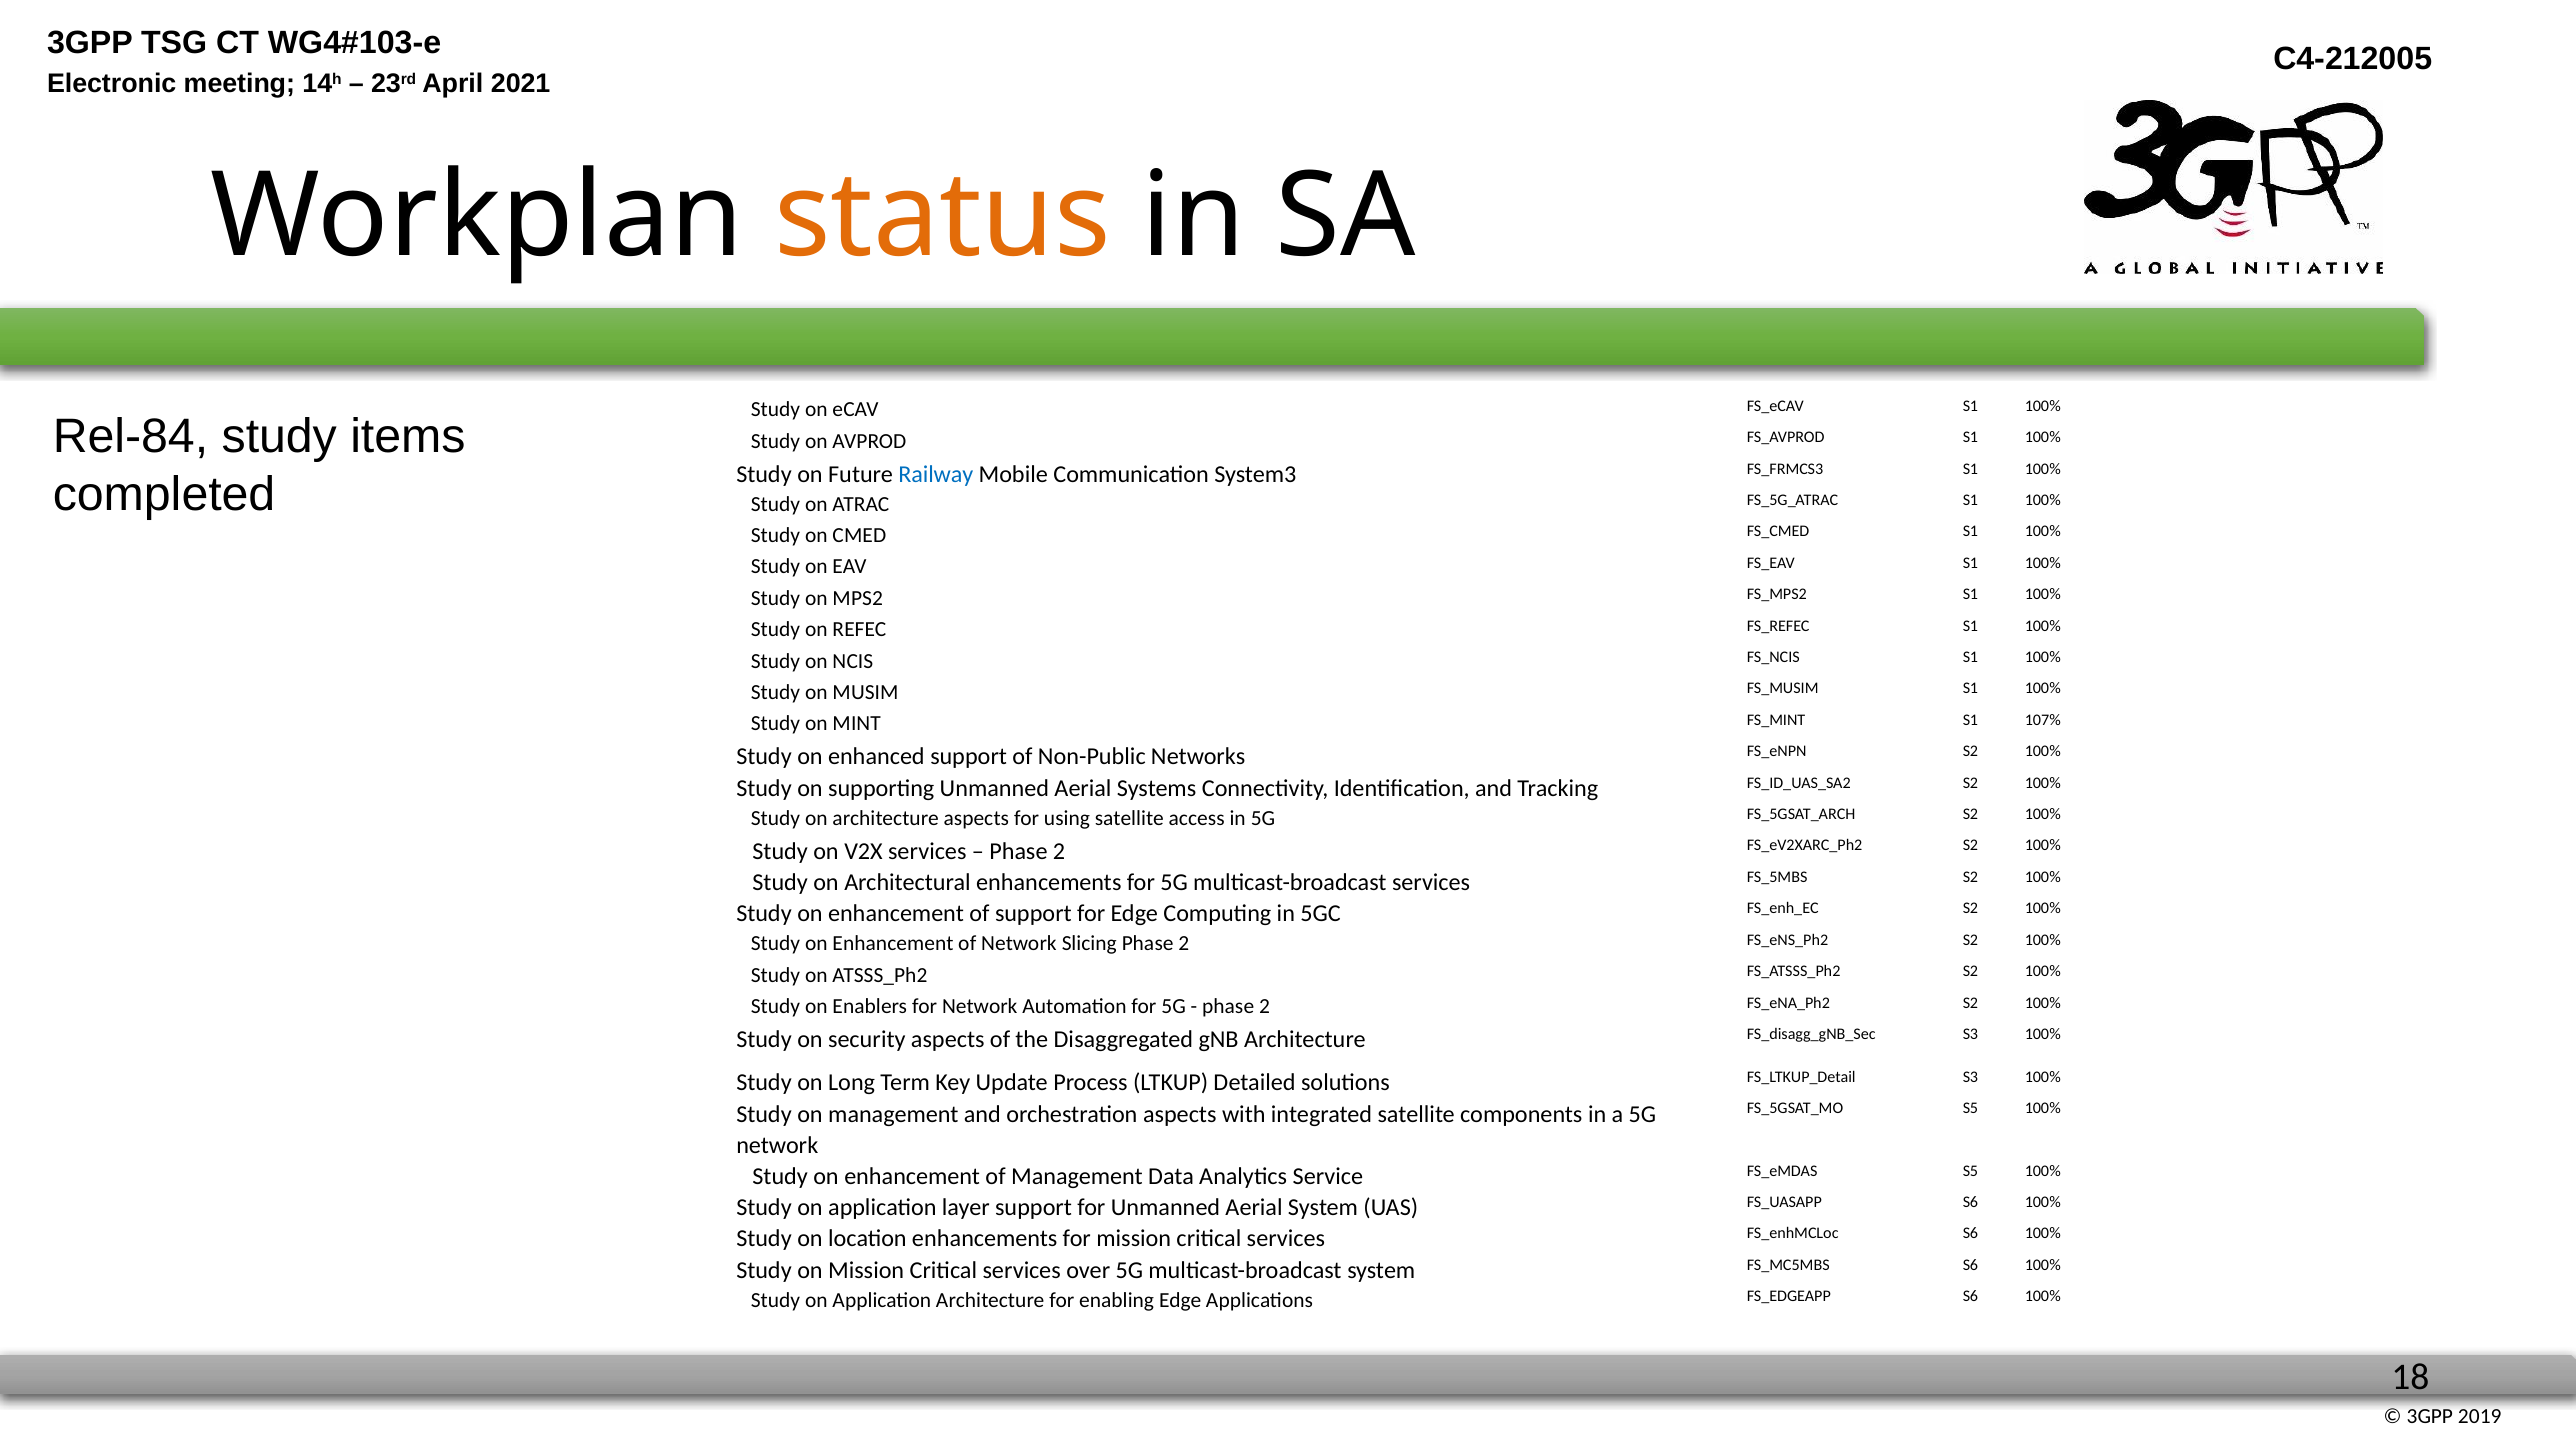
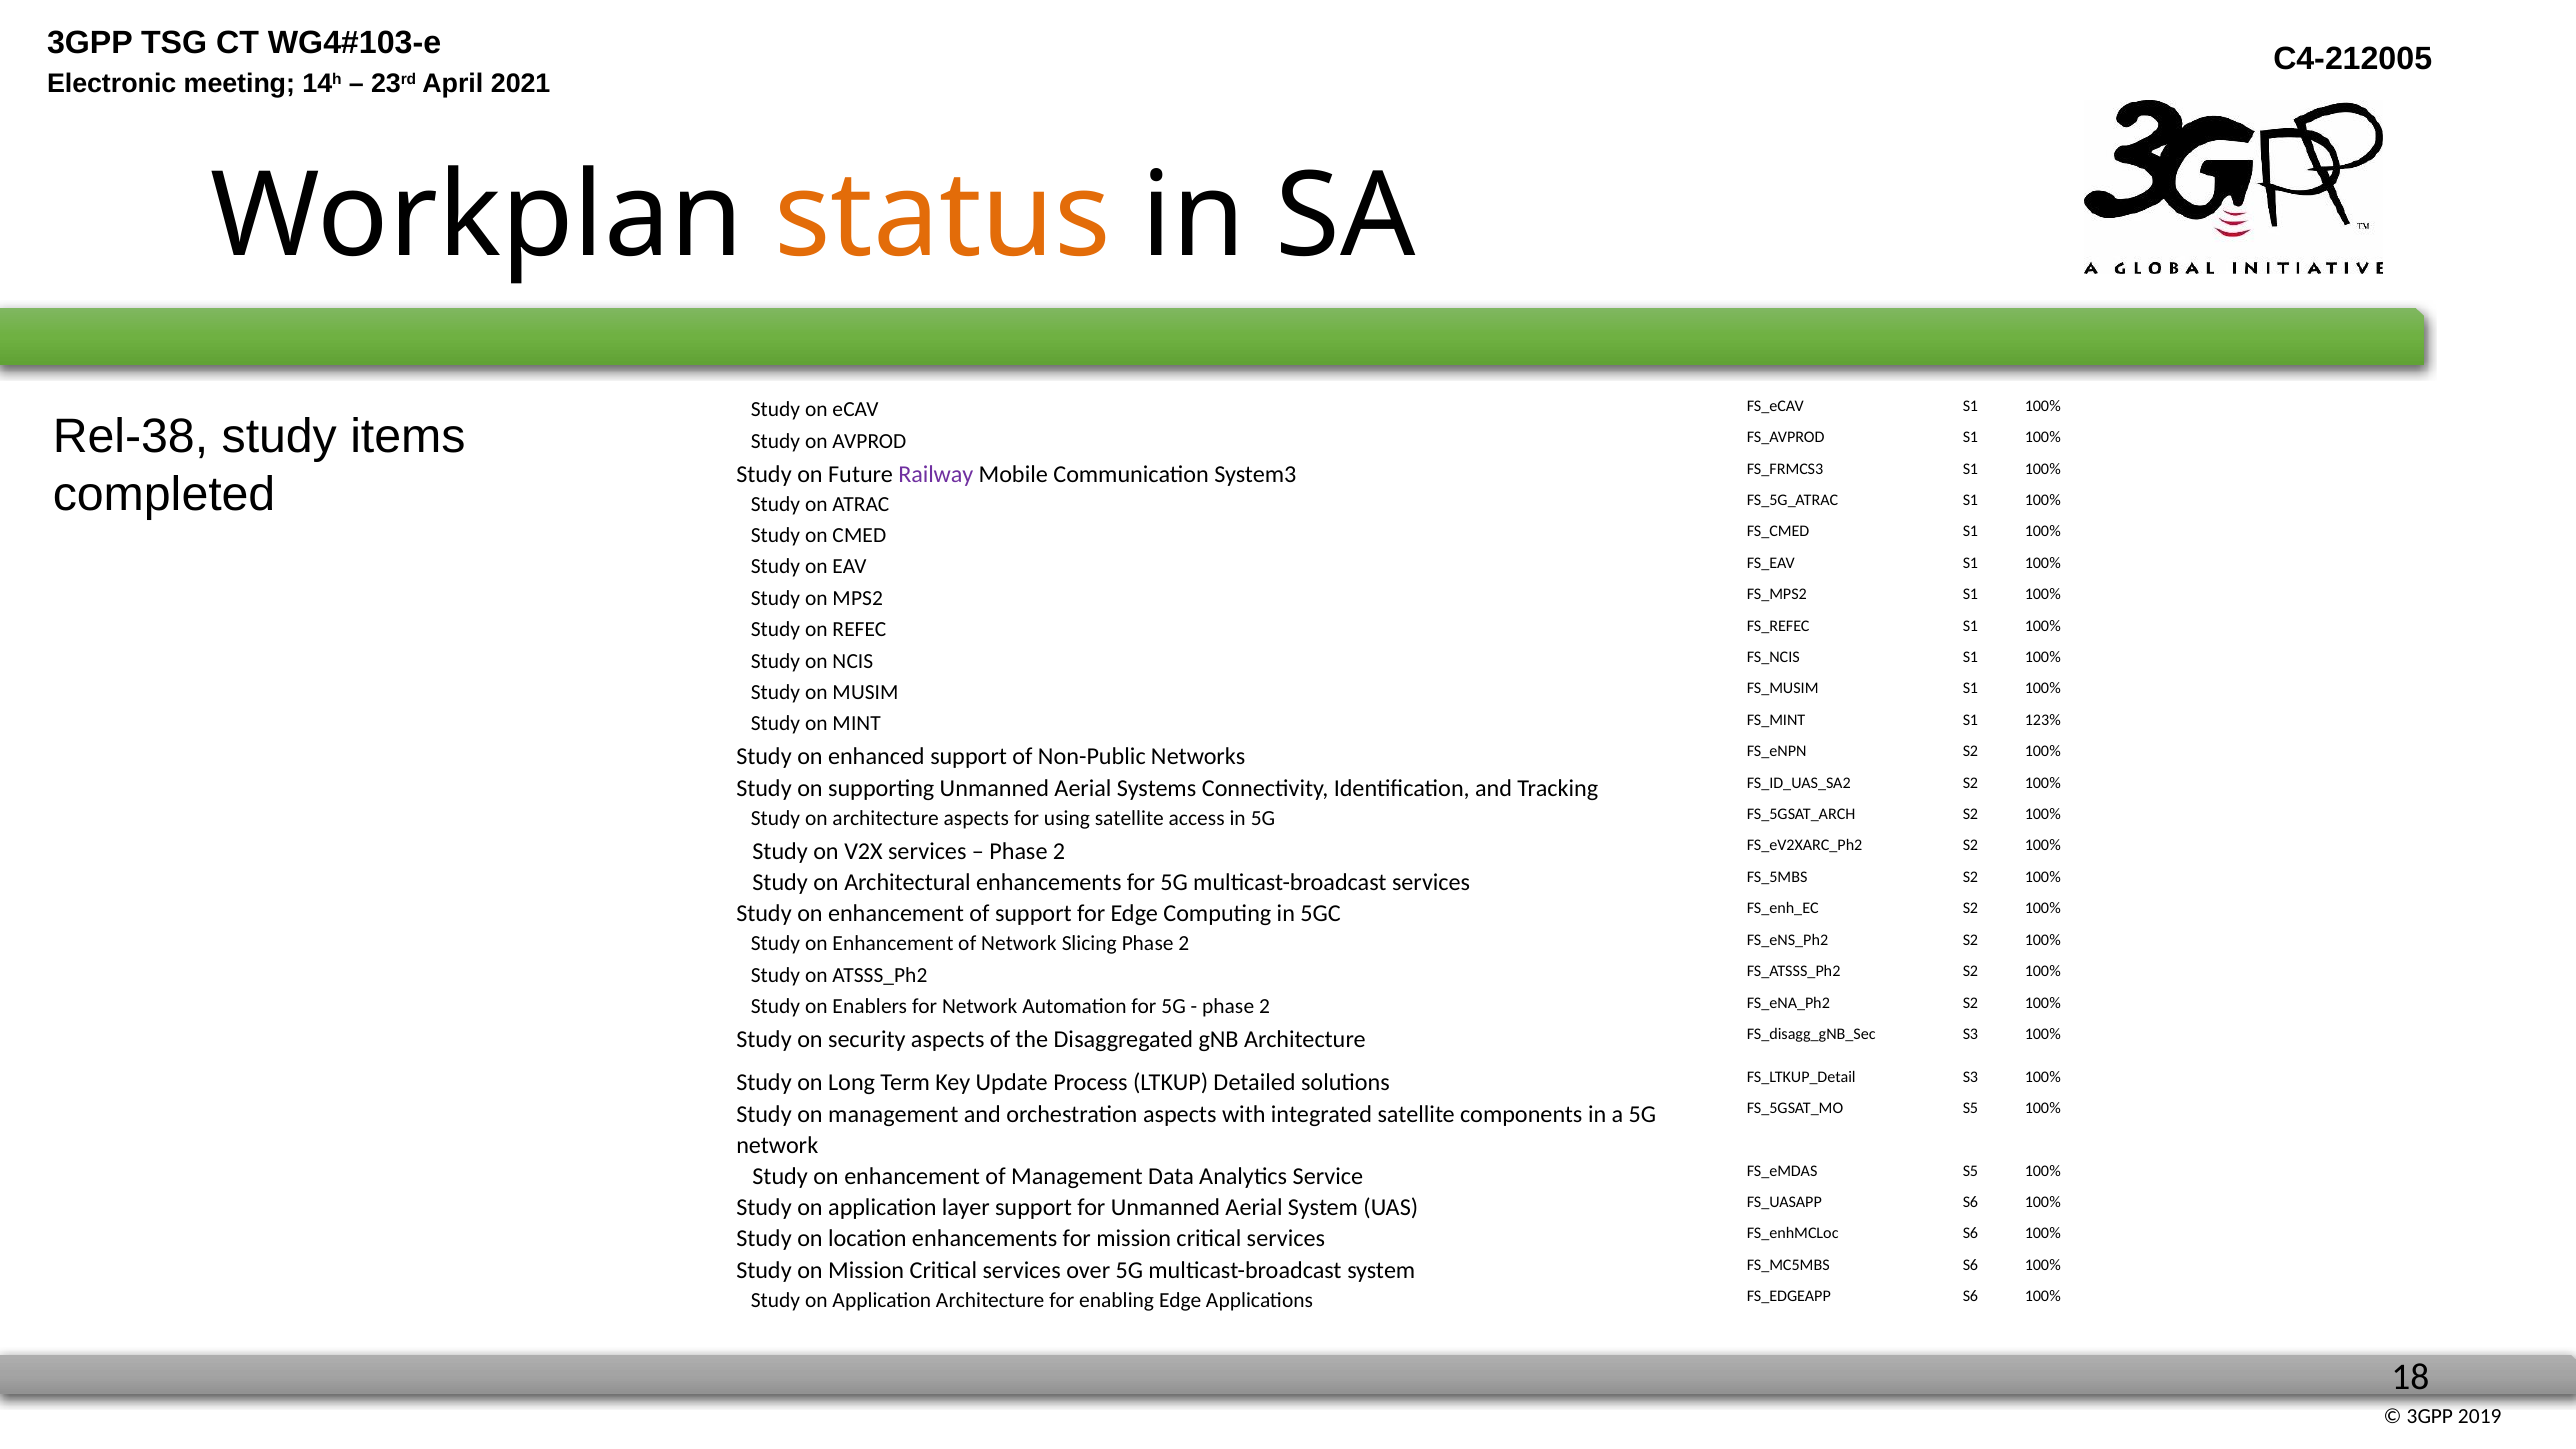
Rel-84: Rel-84 -> Rel-38 (130, 436)
Railway colour: blue -> purple (936, 474)
107%: 107% -> 123% (2043, 720)
